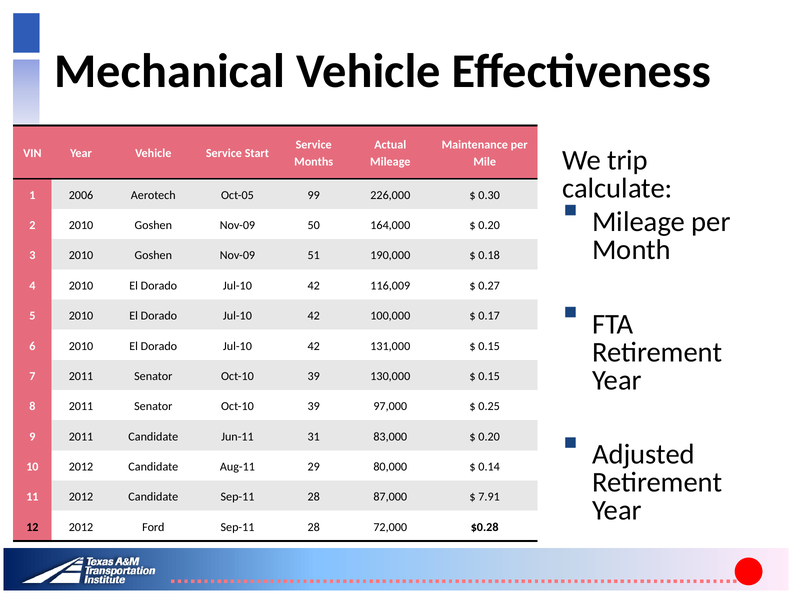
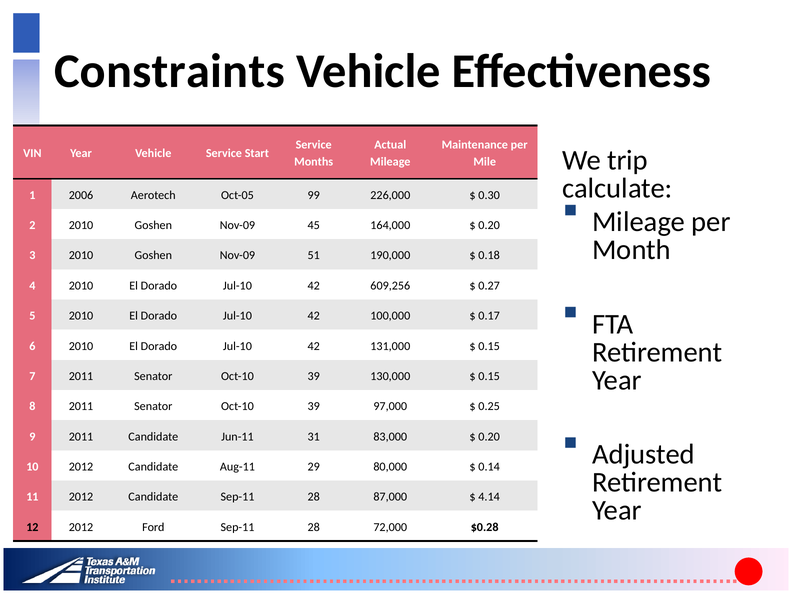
Mechanical: Mechanical -> Constraints (169, 71)
50: 50 -> 45 (314, 225)
116,009: 116,009 -> 609,256 (390, 286)
7.91: 7.91 -> 4.14 (489, 497)
